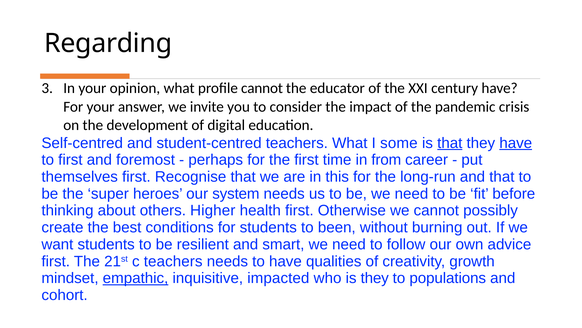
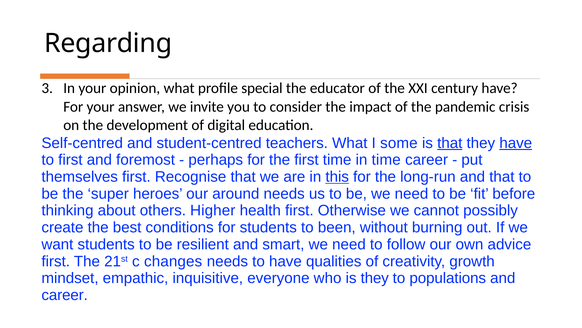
profile cannot: cannot -> special (262, 88)
in from: from -> time (386, 160)
this underline: none -> present (337, 176)
system: system -> around (236, 193)
c teachers: teachers -> changes (173, 261)
empathic underline: present -> none (136, 278)
impacted: impacted -> everyone (278, 278)
cohort: cohort -> career (65, 295)
